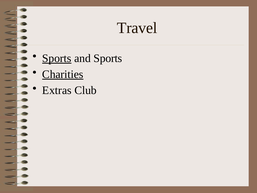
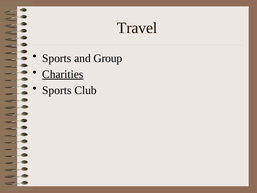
Sports underline: present -> none (57, 58)
and Sports: Sports -> Group (108, 58)
Extras: Extras -> Sports (57, 90)
